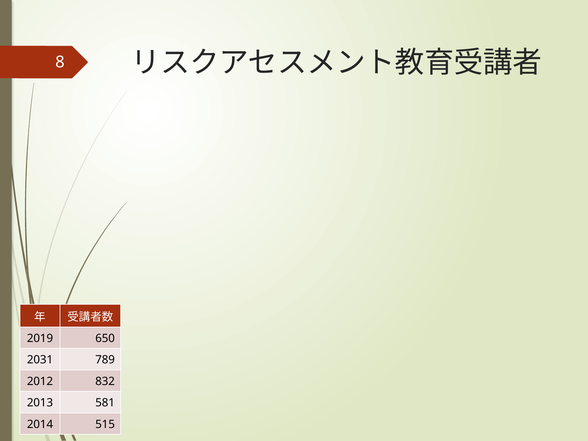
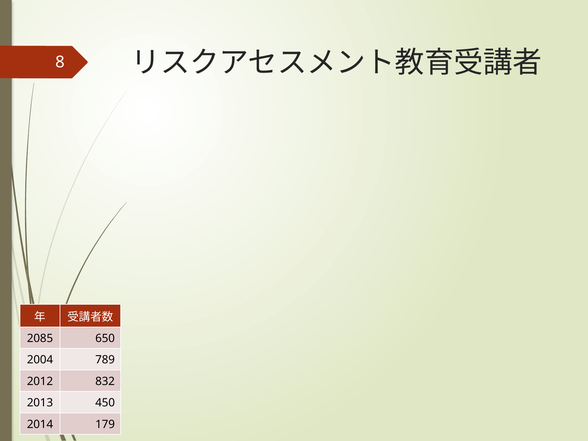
2019: 2019 -> 2085 (40, 338)
2031: 2031 -> 2004 (40, 360)
581: 581 -> 450 (105, 403)
515: 515 -> 179 (105, 424)
